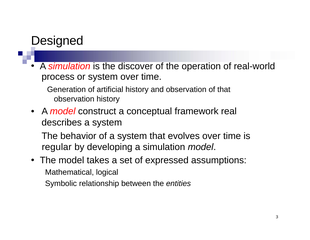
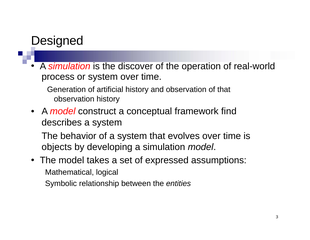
real: real -> find (229, 111)
regular: regular -> objects (57, 147)
